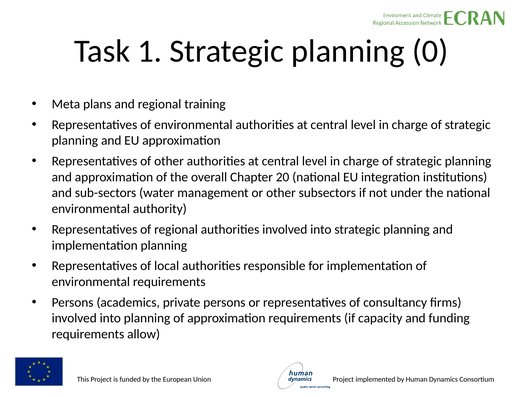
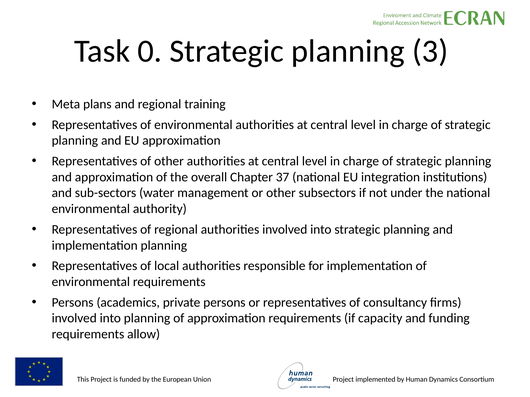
1: 1 -> 0 (150, 51)
0: 0 -> 3 (430, 51)
20: 20 -> 37 (283, 177)
